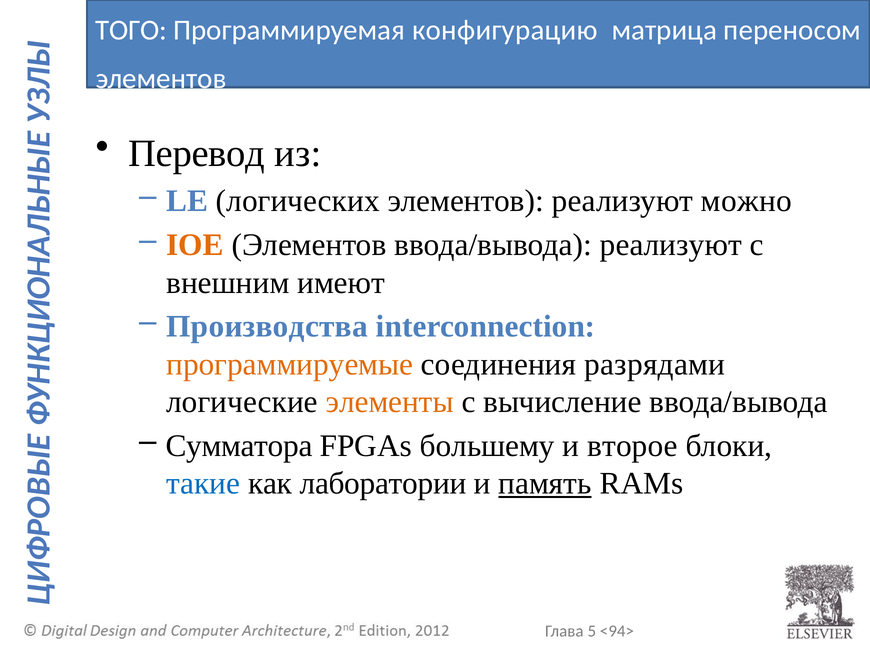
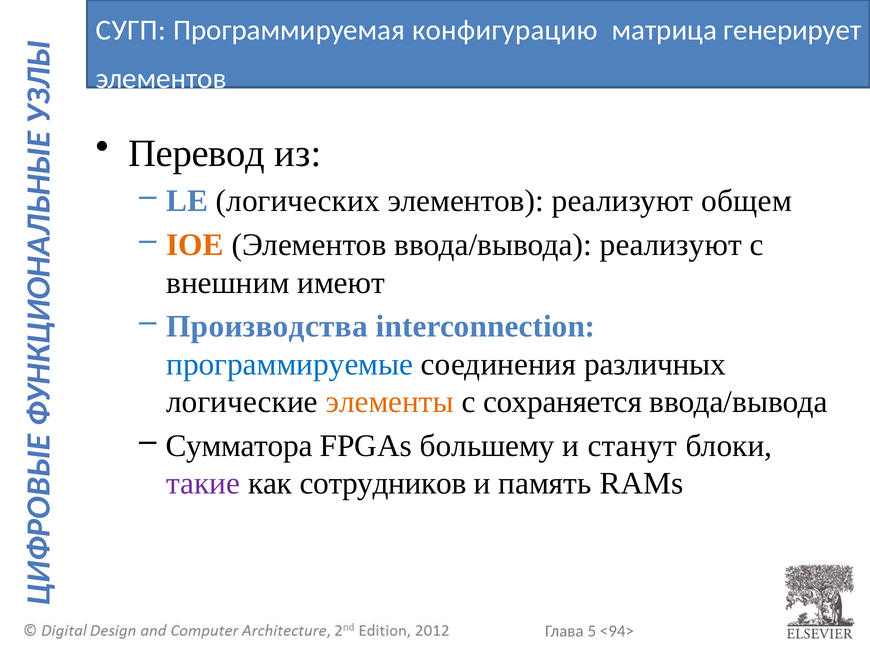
ТОГО: ТОГО -> СУГП (131, 30)
переносом: переносом -> генерирует (792, 30)
можно: можно -> общем (746, 201)
программируемые colour: orange -> blue (290, 364)
разрядами: разрядами -> различных (655, 364)
вычисление: вычисление -> сохраняется (563, 402)
второе: второе -> станут (632, 446)
такие colour: blue -> purple (203, 484)
лаборатории: лаборатории -> сотрудников (383, 484)
память underline: present -> none (545, 484)
